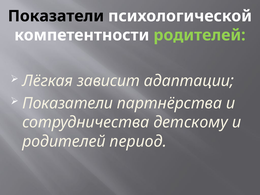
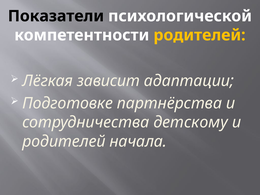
родителей colour: light green -> yellow (199, 35)
Показатели: Показатели -> Подготовке (68, 103)
период: период -> начала (138, 141)
